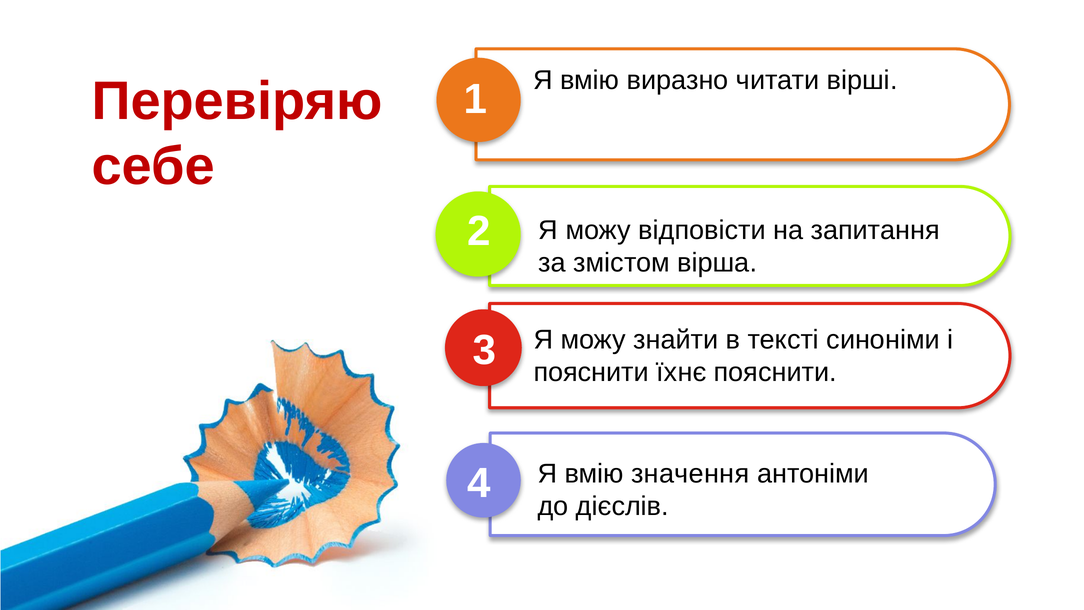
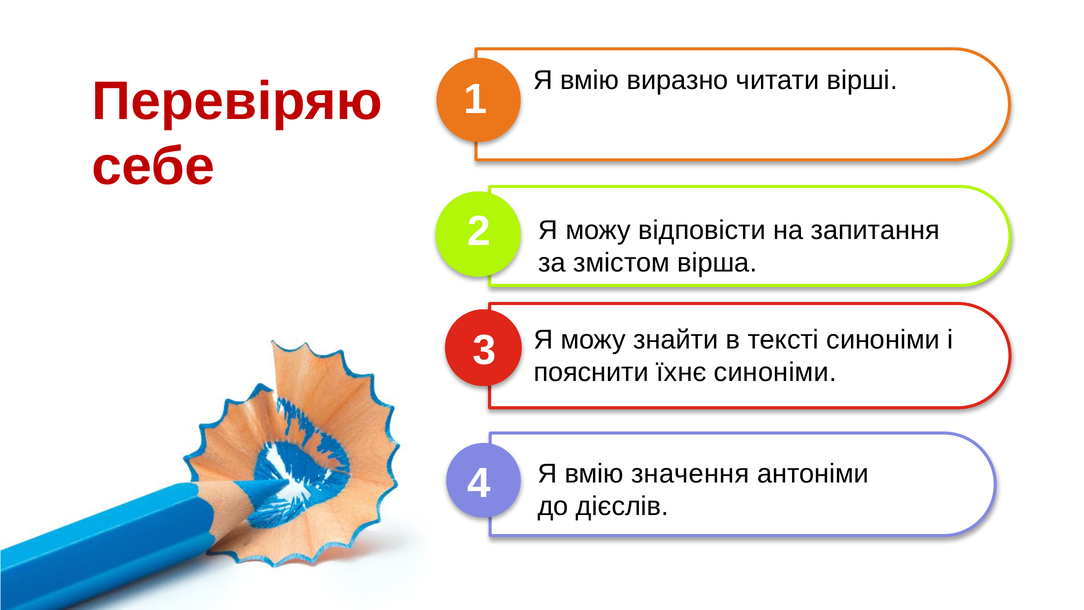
їхнє пояснити: пояснити -> синоніми (775, 372)
